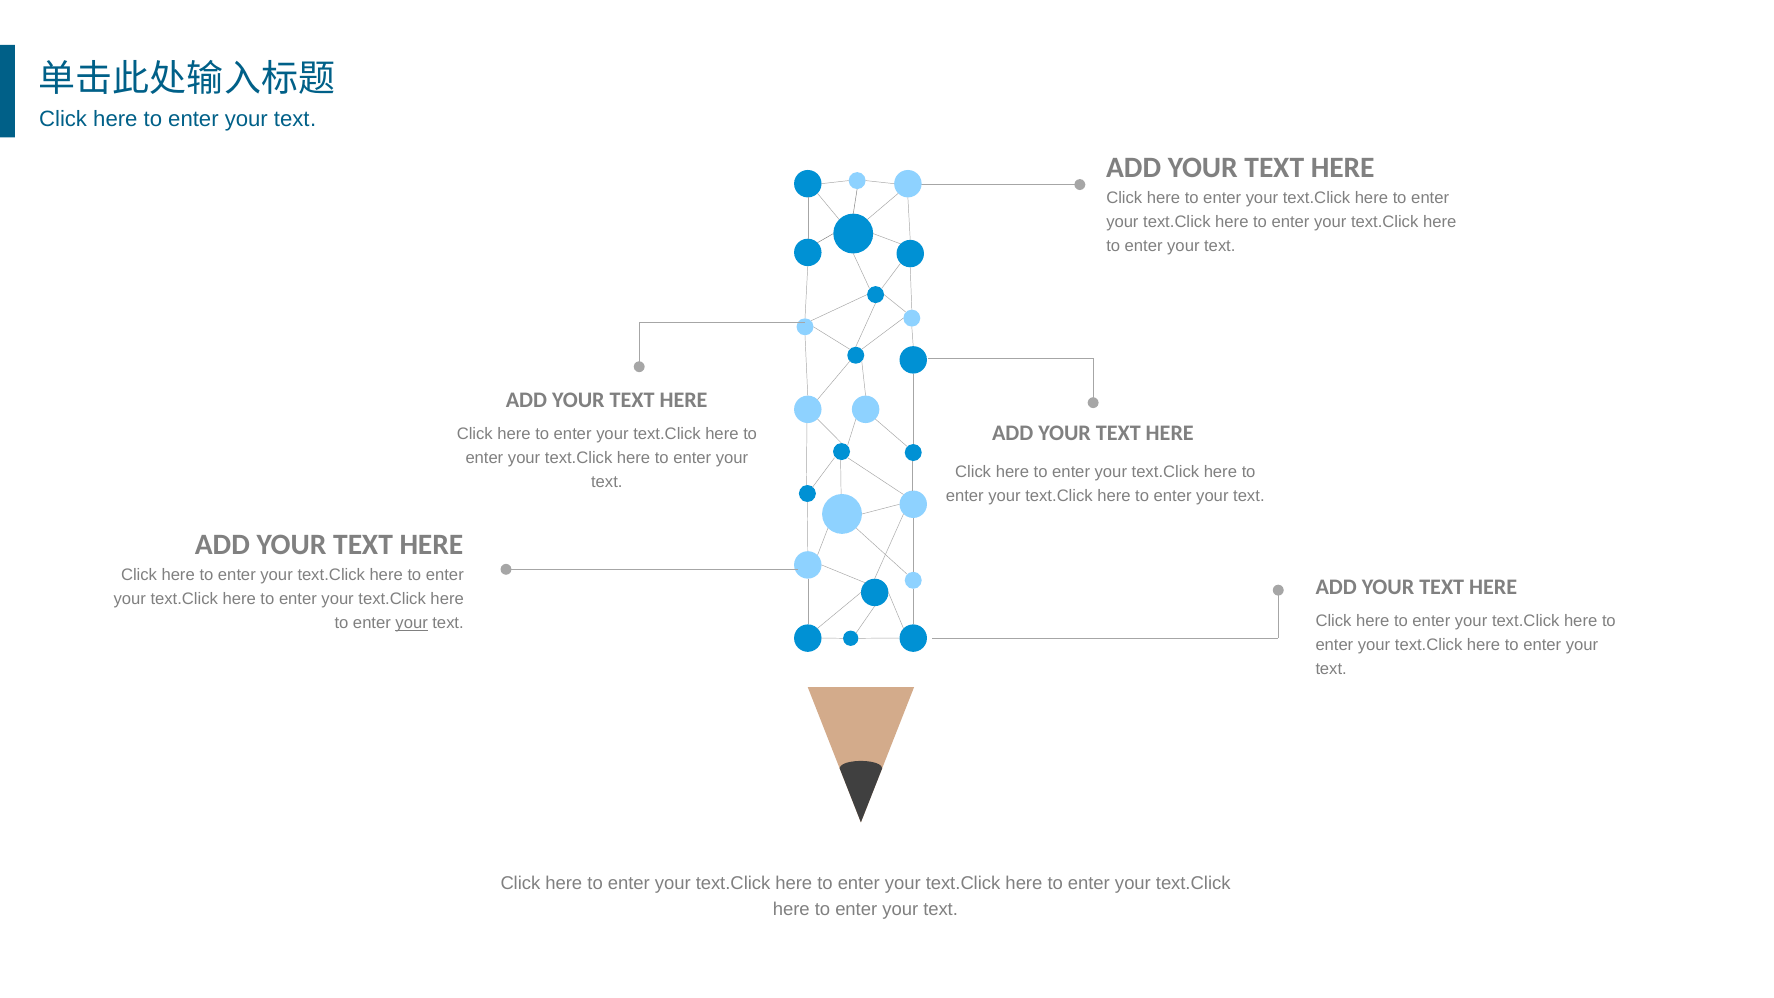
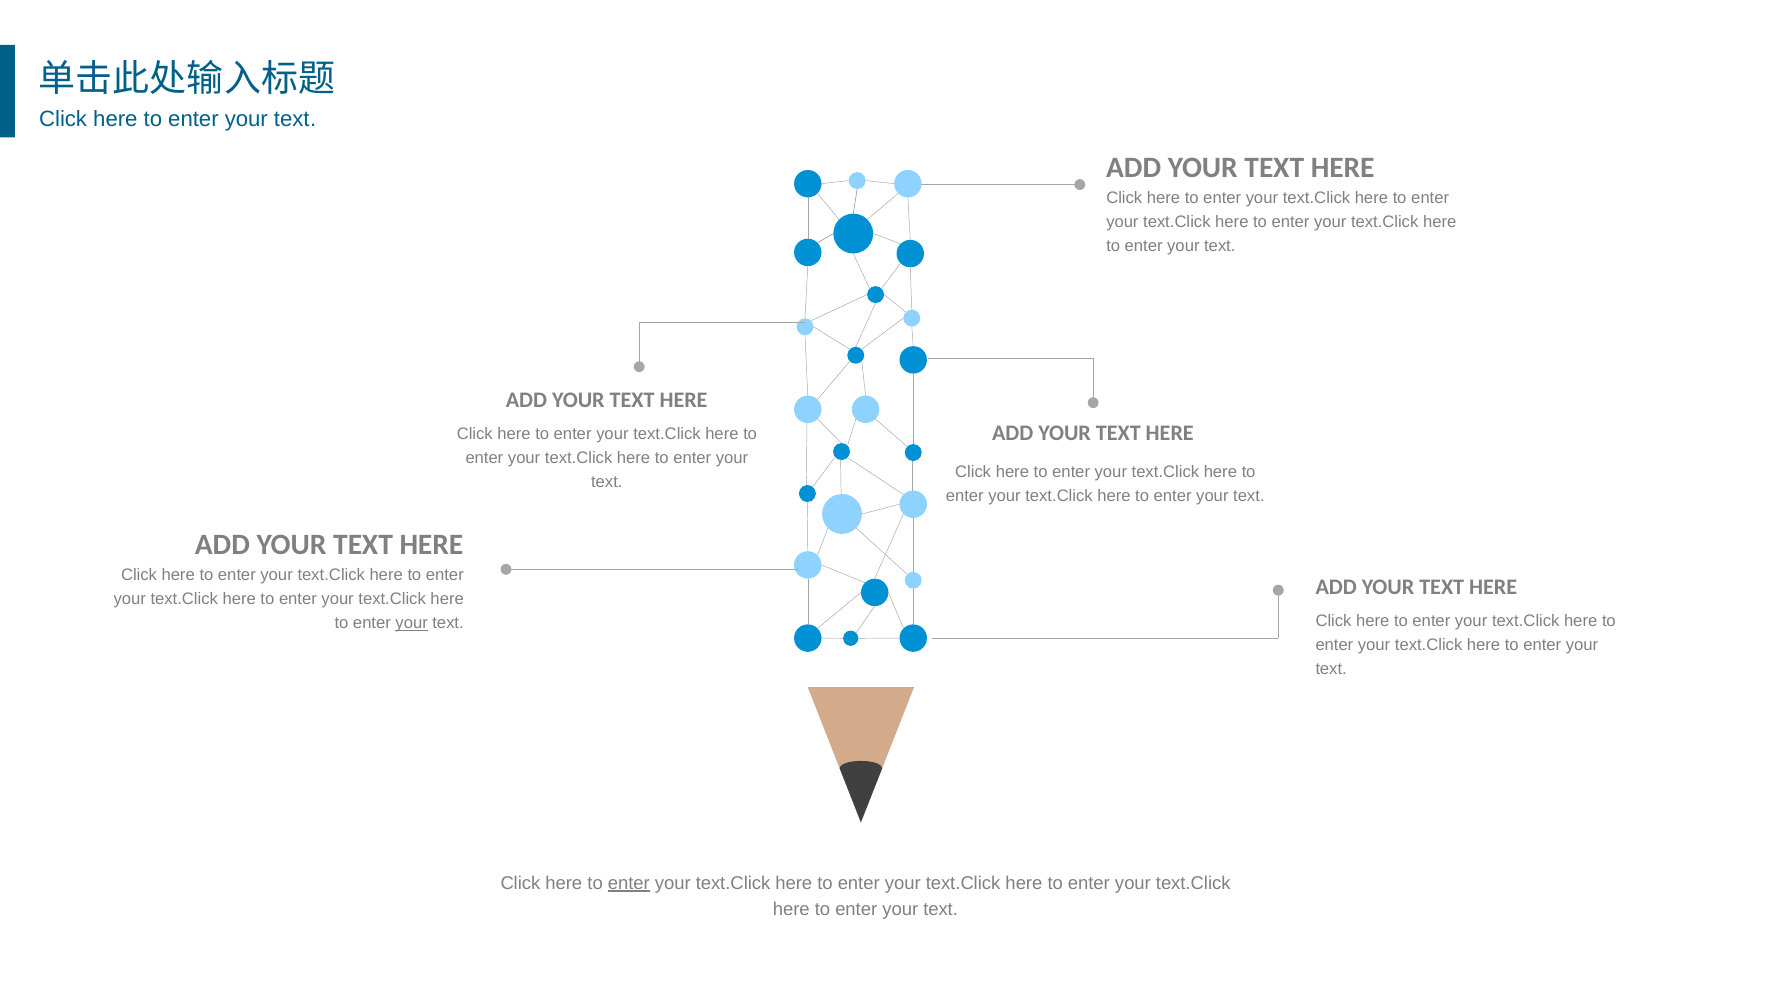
enter underline: none -> present (629, 883)
